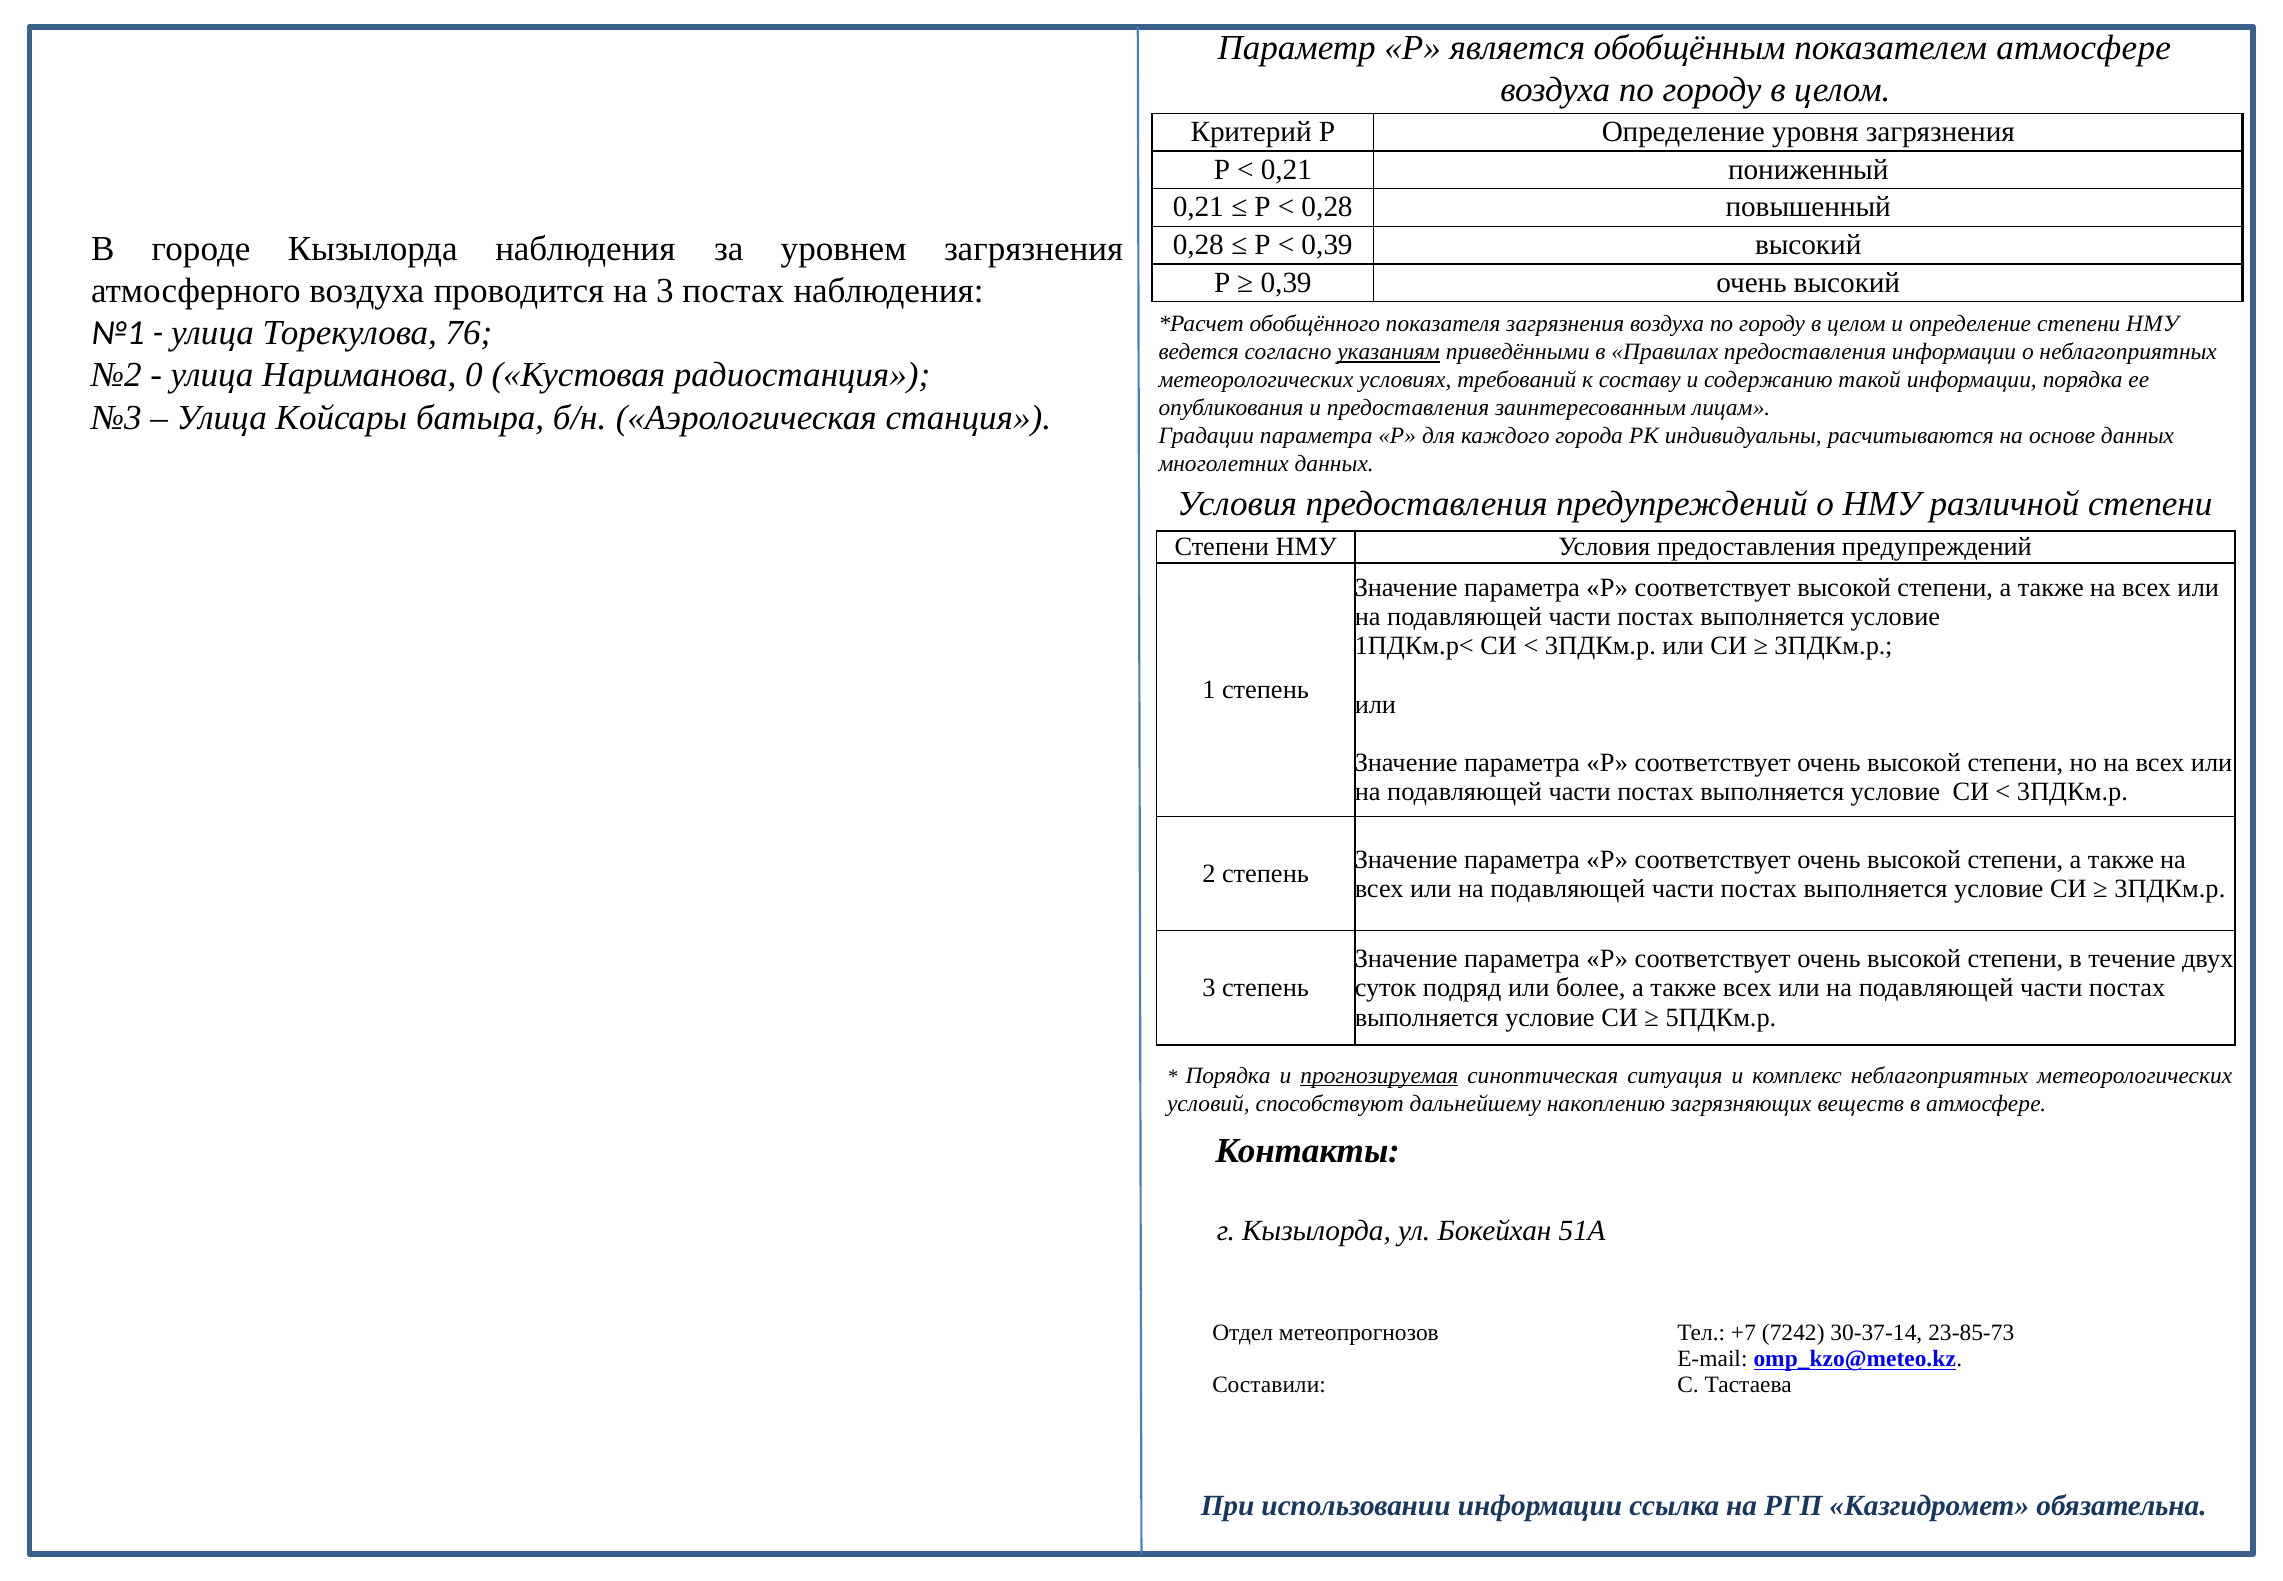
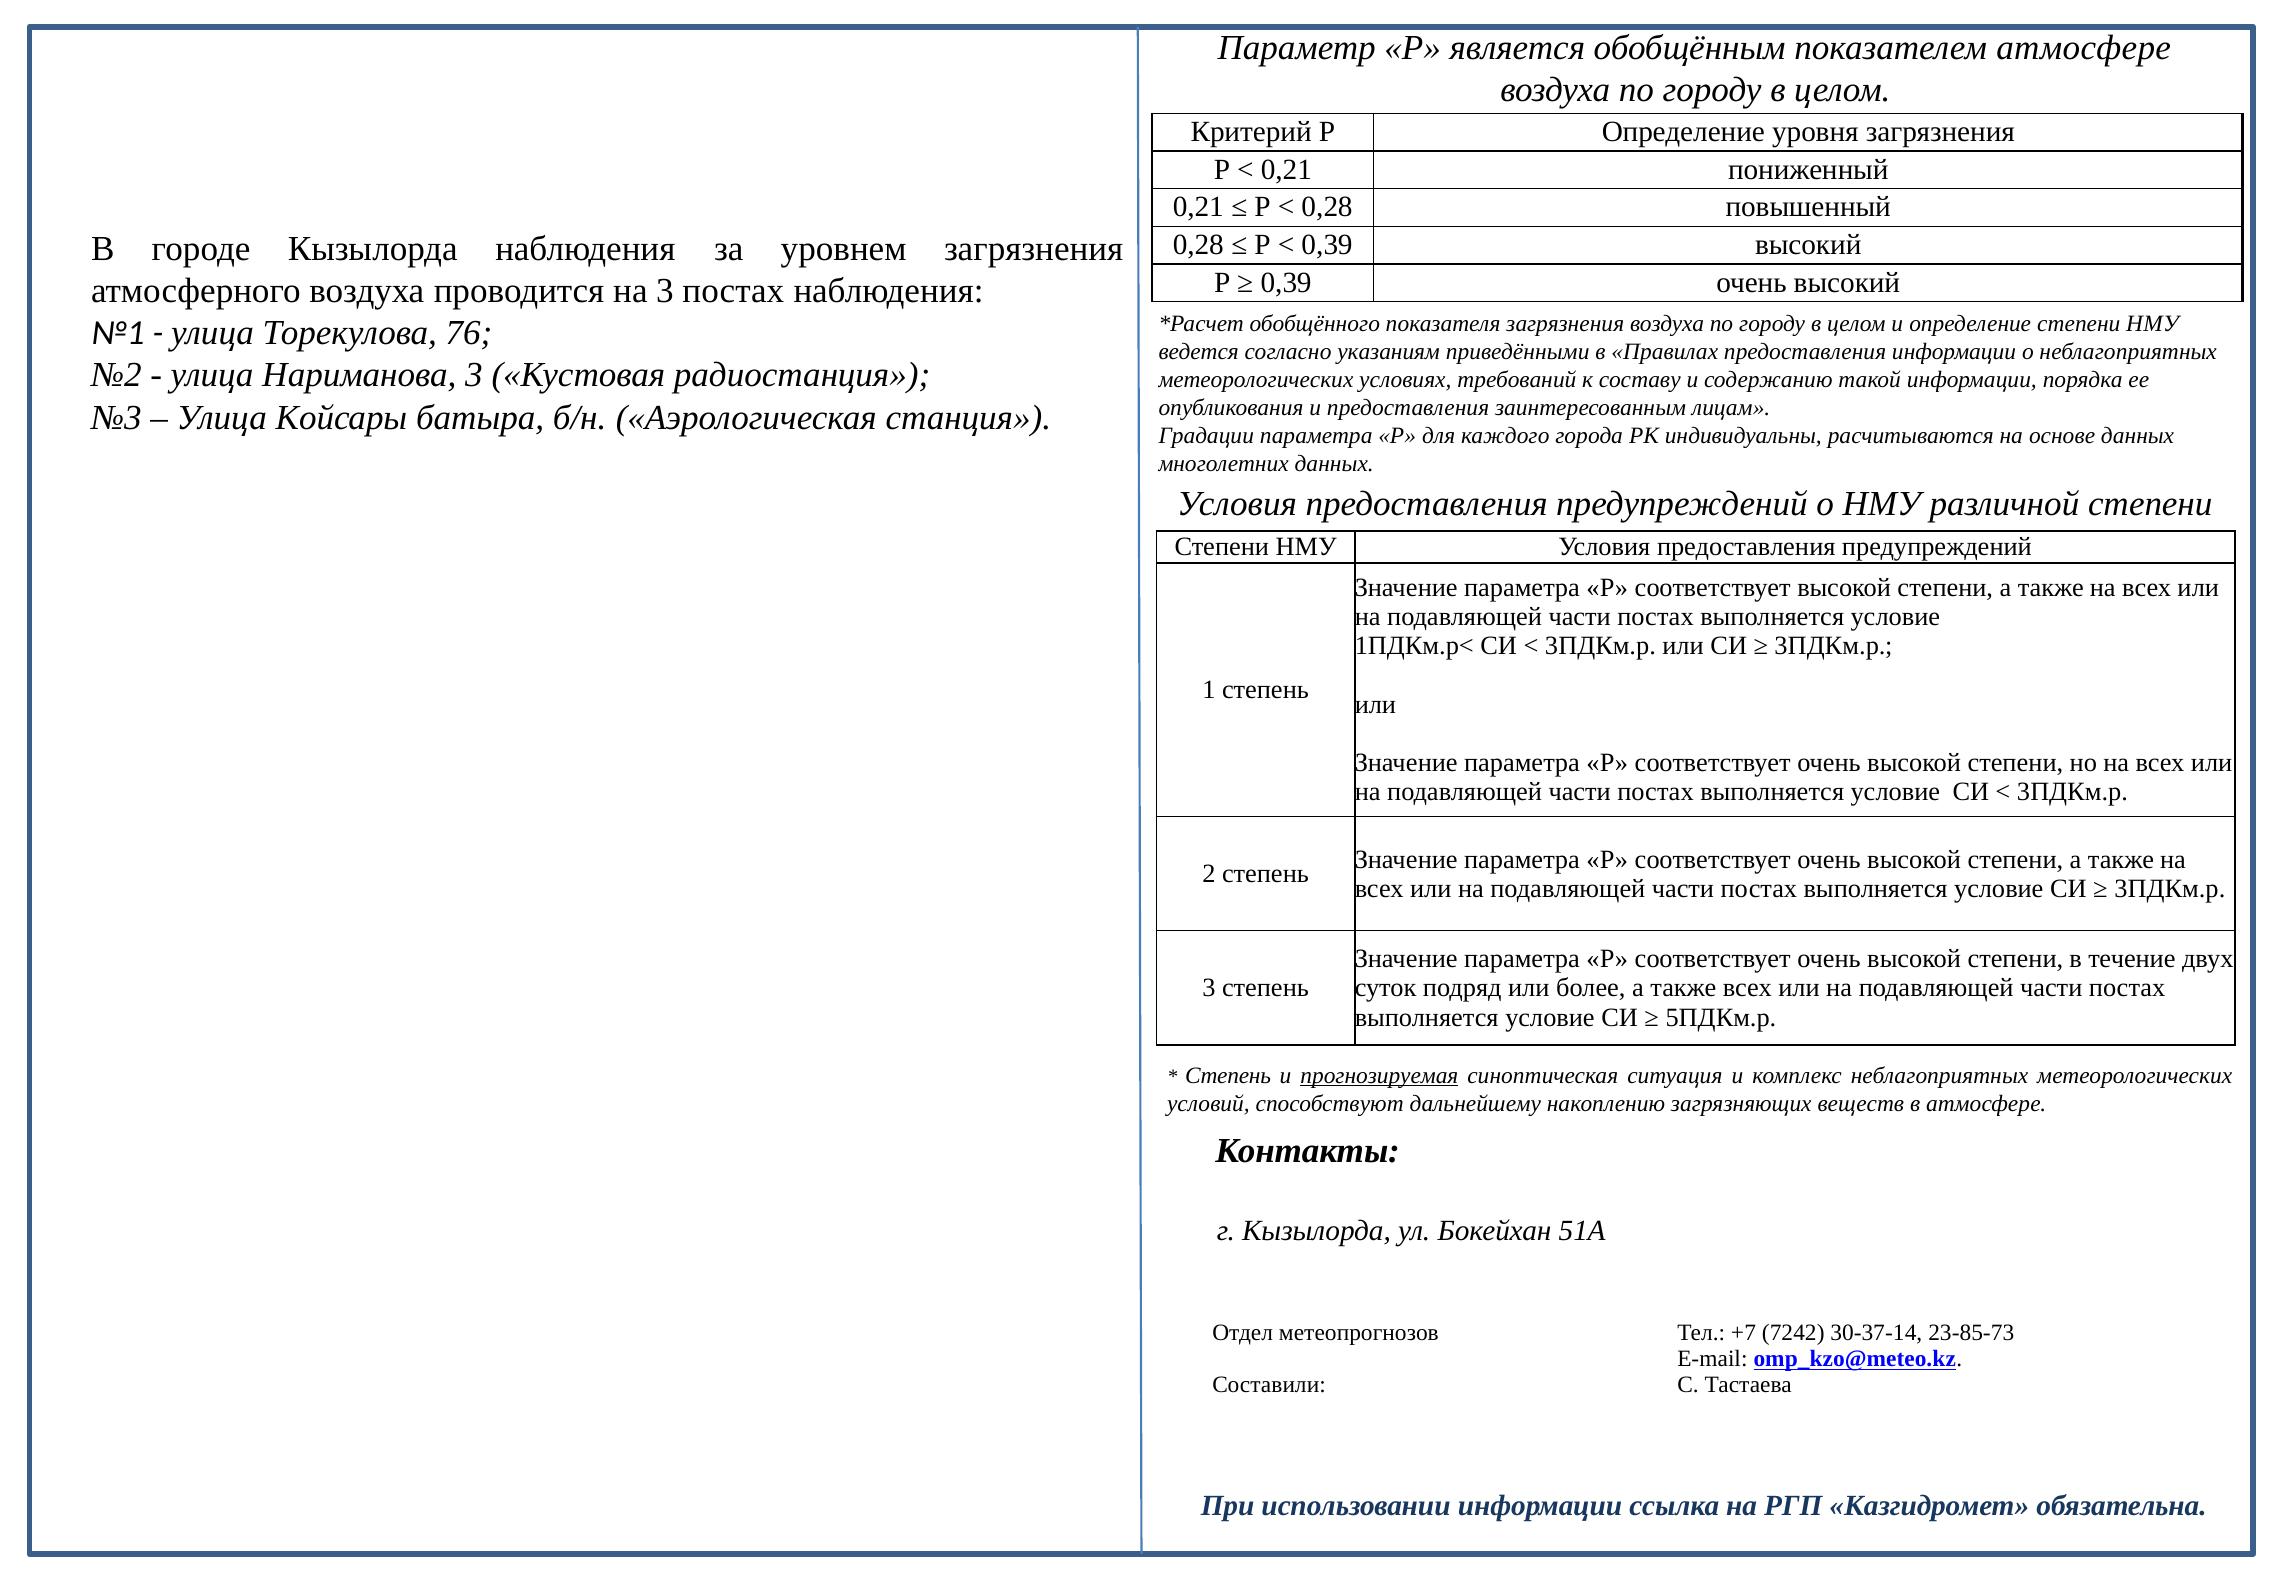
указаниям underline: present -> none (1389, 352)
Нариманова 0: 0 -> 3 (474, 375)
Порядка: Порядка -> Степень (1228, 1075)
